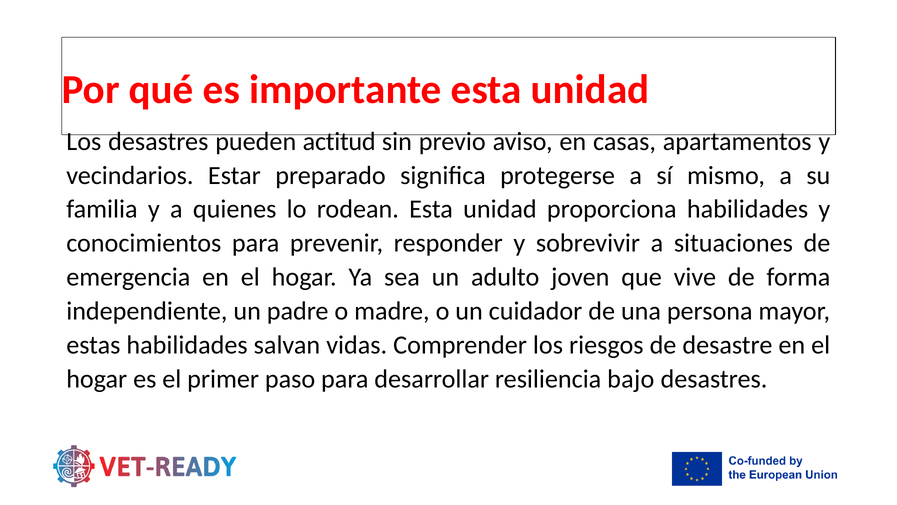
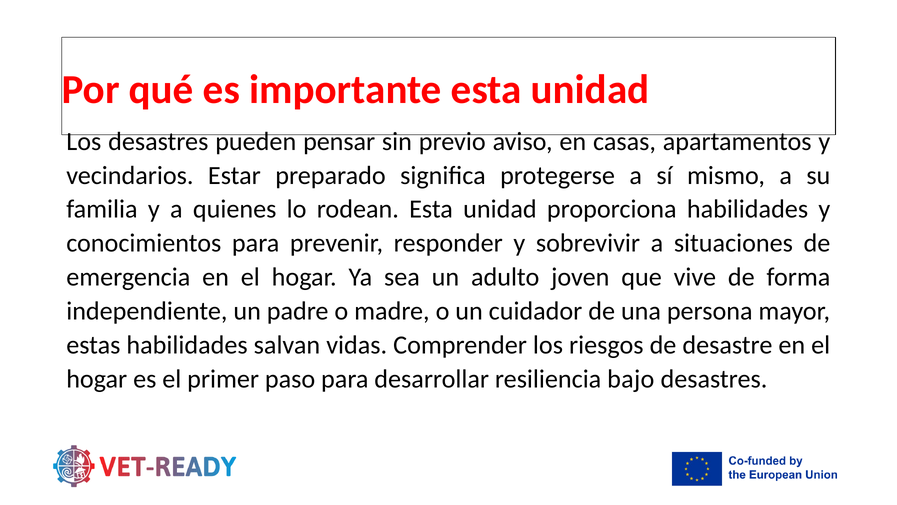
actitud: actitud -> pensar (339, 141)
